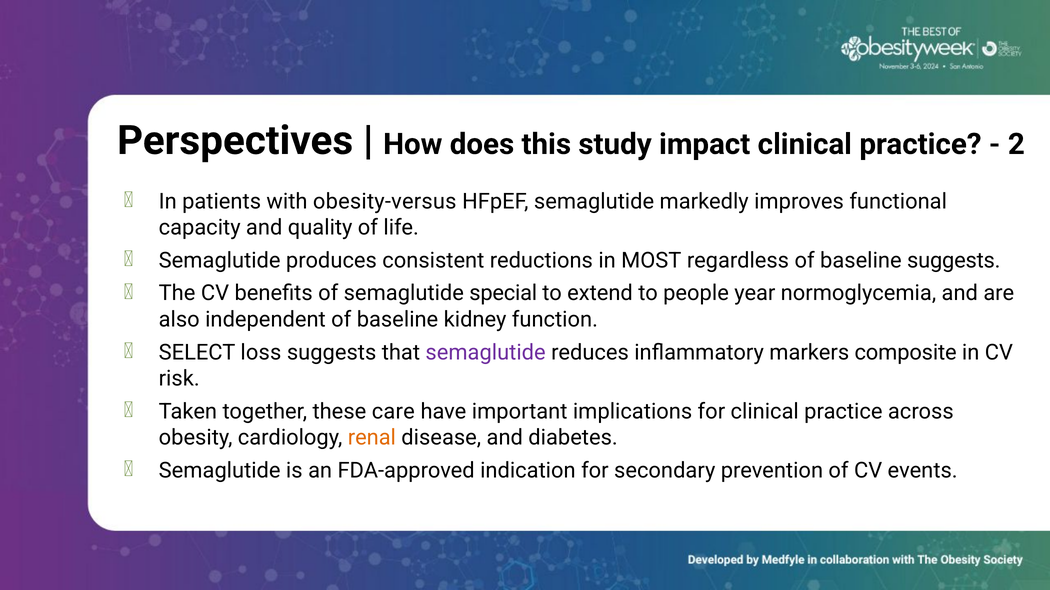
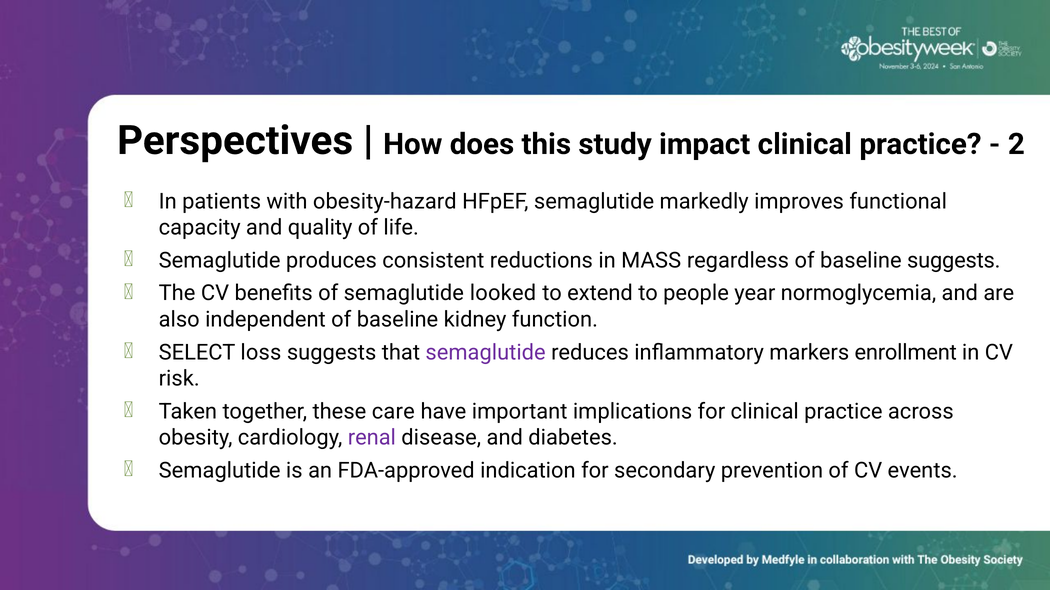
obesity-versus: obesity-versus -> obesity-hazard (385, 202)
MOST: MOST -> MASS (651, 261)
special: special -> looked (503, 294)
composite: composite -> enrollment (906, 353)
renal colour: orange -> purple (372, 438)
